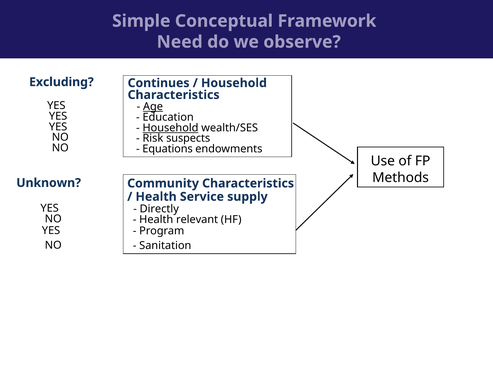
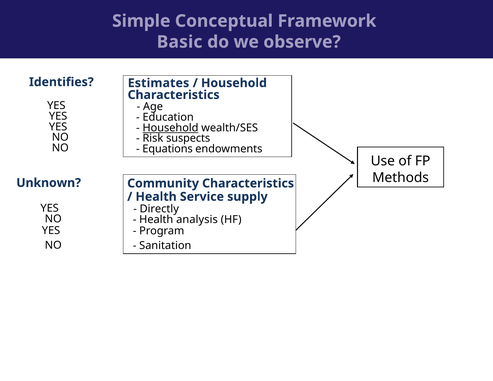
Need: Need -> Basic (180, 42)
Excluding: Excluding -> Identifies (61, 82)
Continues: Continues -> Estimates (158, 83)
Age underline: present -> none (153, 107)
relevant: relevant -> analysis (197, 219)
